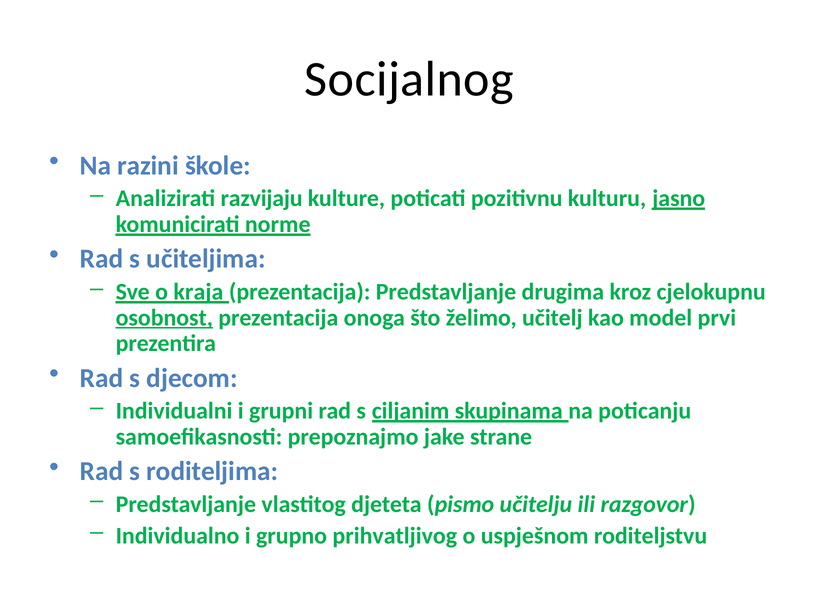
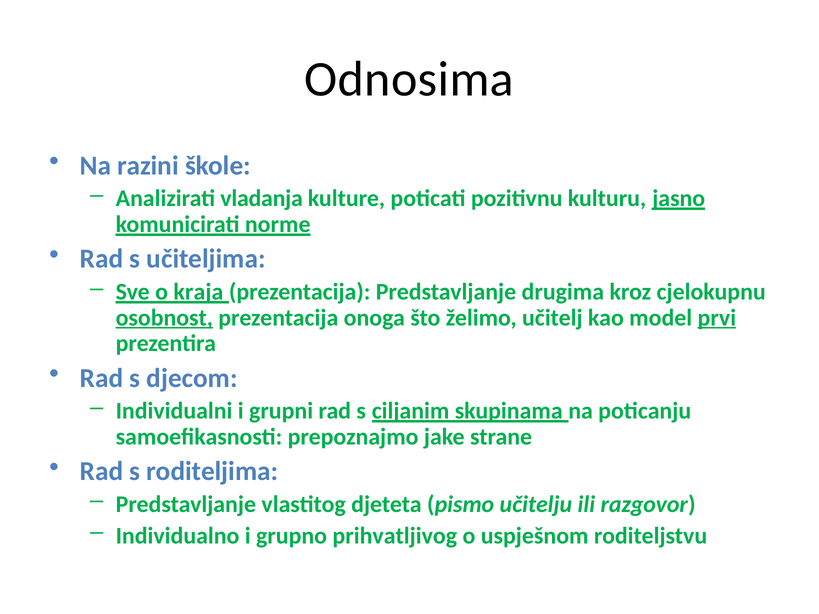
Socijalnog: Socijalnog -> Odnosima (409, 79)
razvijaju: razvijaju -> vladanja (262, 199)
prvi underline: none -> present (717, 318)
